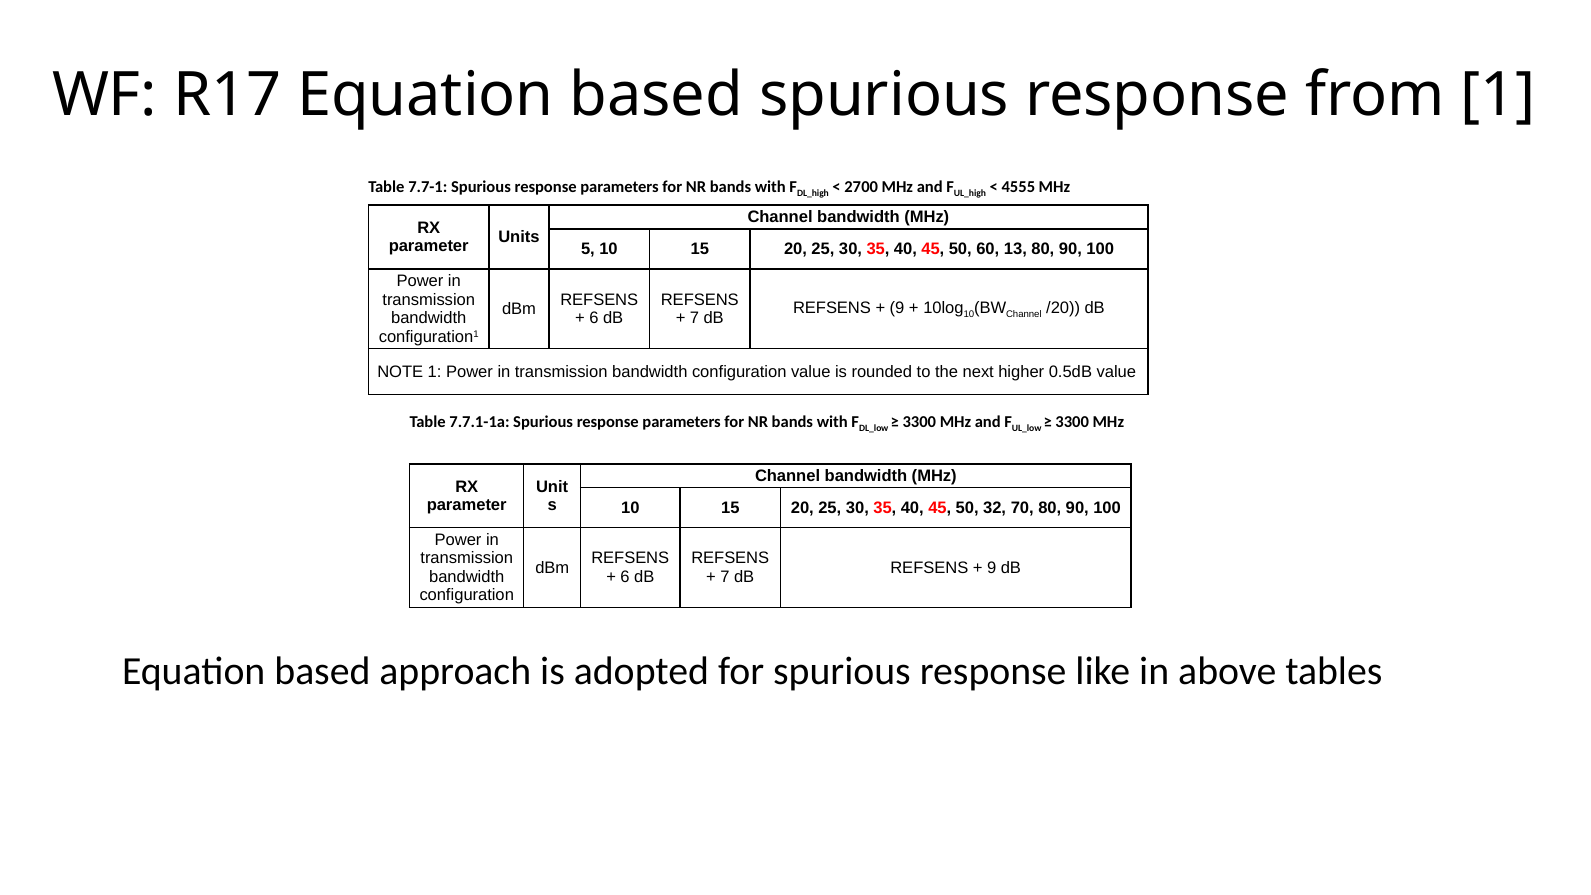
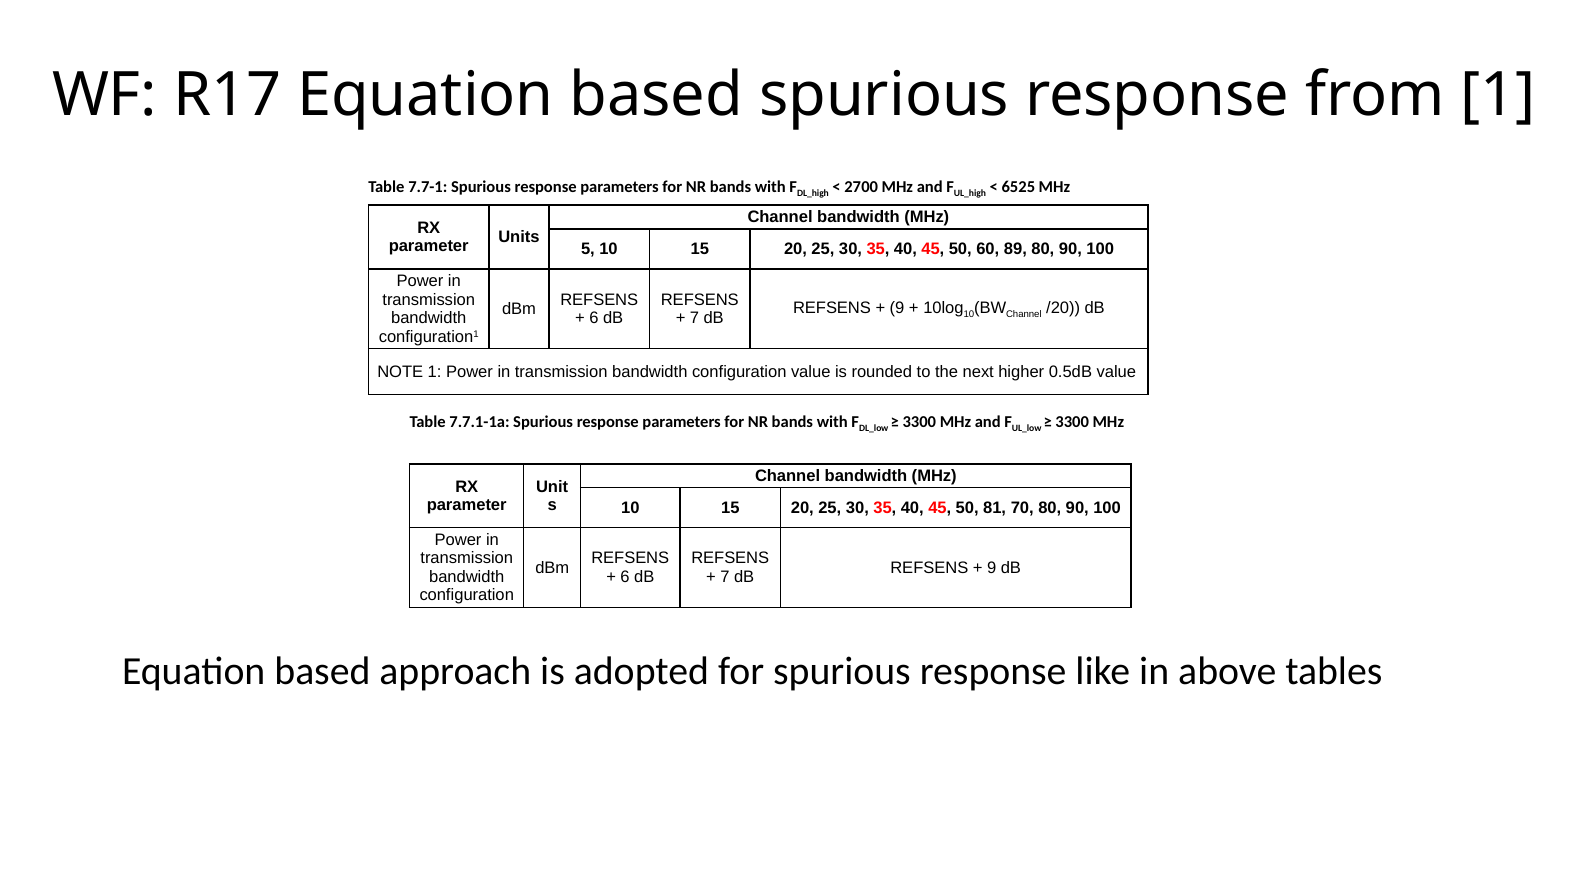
4555: 4555 -> 6525 (1018, 187)
13: 13 -> 89 (1015, 249)
32: 32 -> 81 (995, 508)
